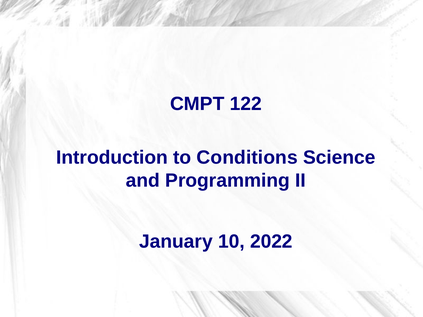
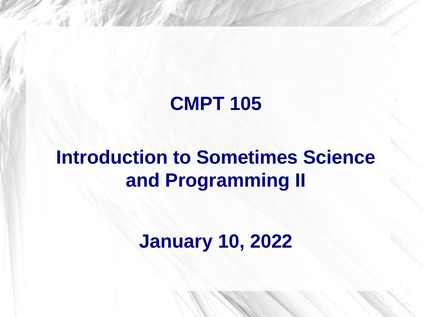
122: 122 -> 105 (246, 104)
Conditions: Conditions -> Sometimes (247, 158)
